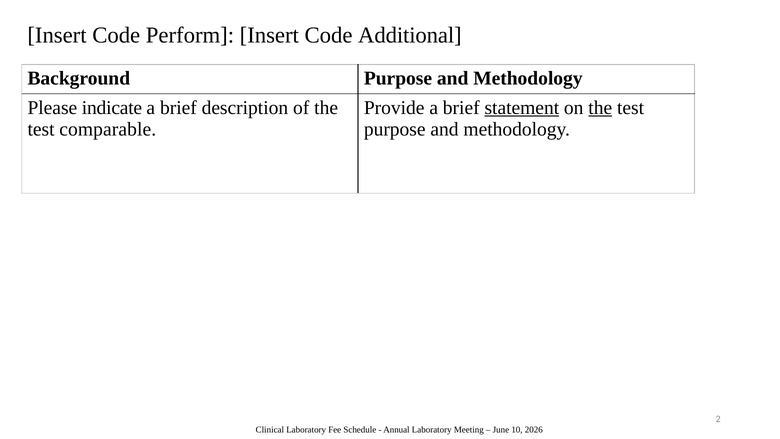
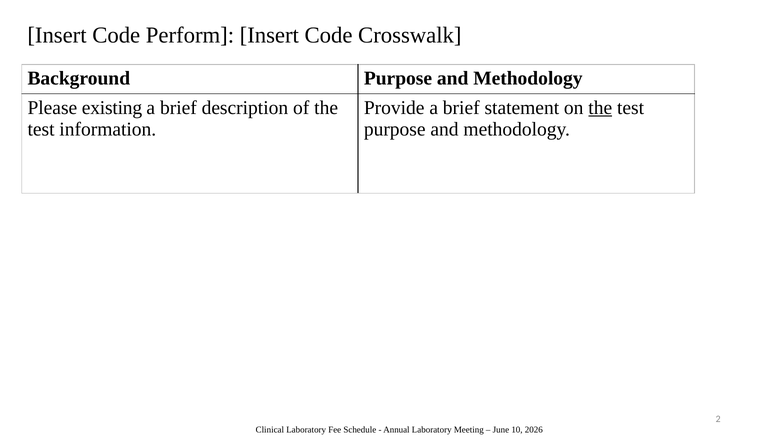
Additional: Additional -> Crosswalk (410, 35)
indicate: indicate -> existing (112, 108)
statement underline: present -> none (522, 108)
comparable: comparable -> information (108, 129)
